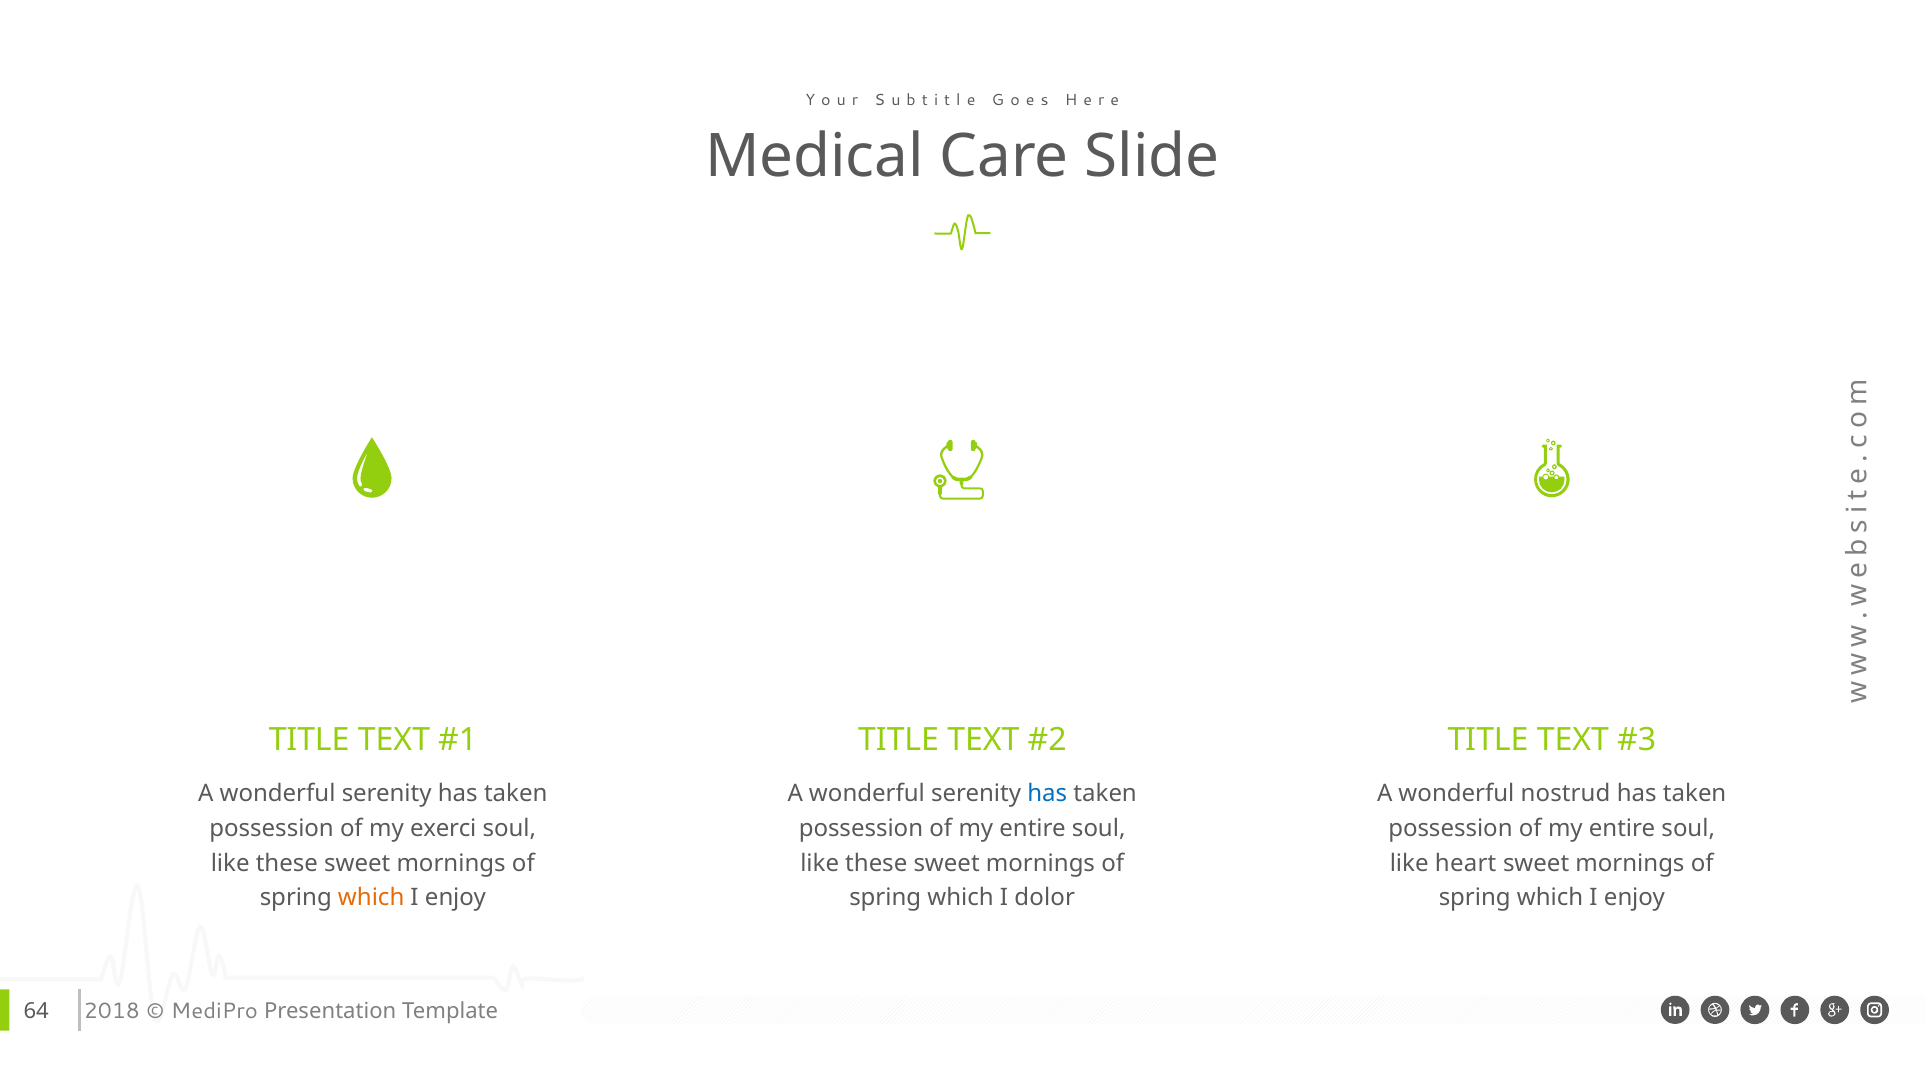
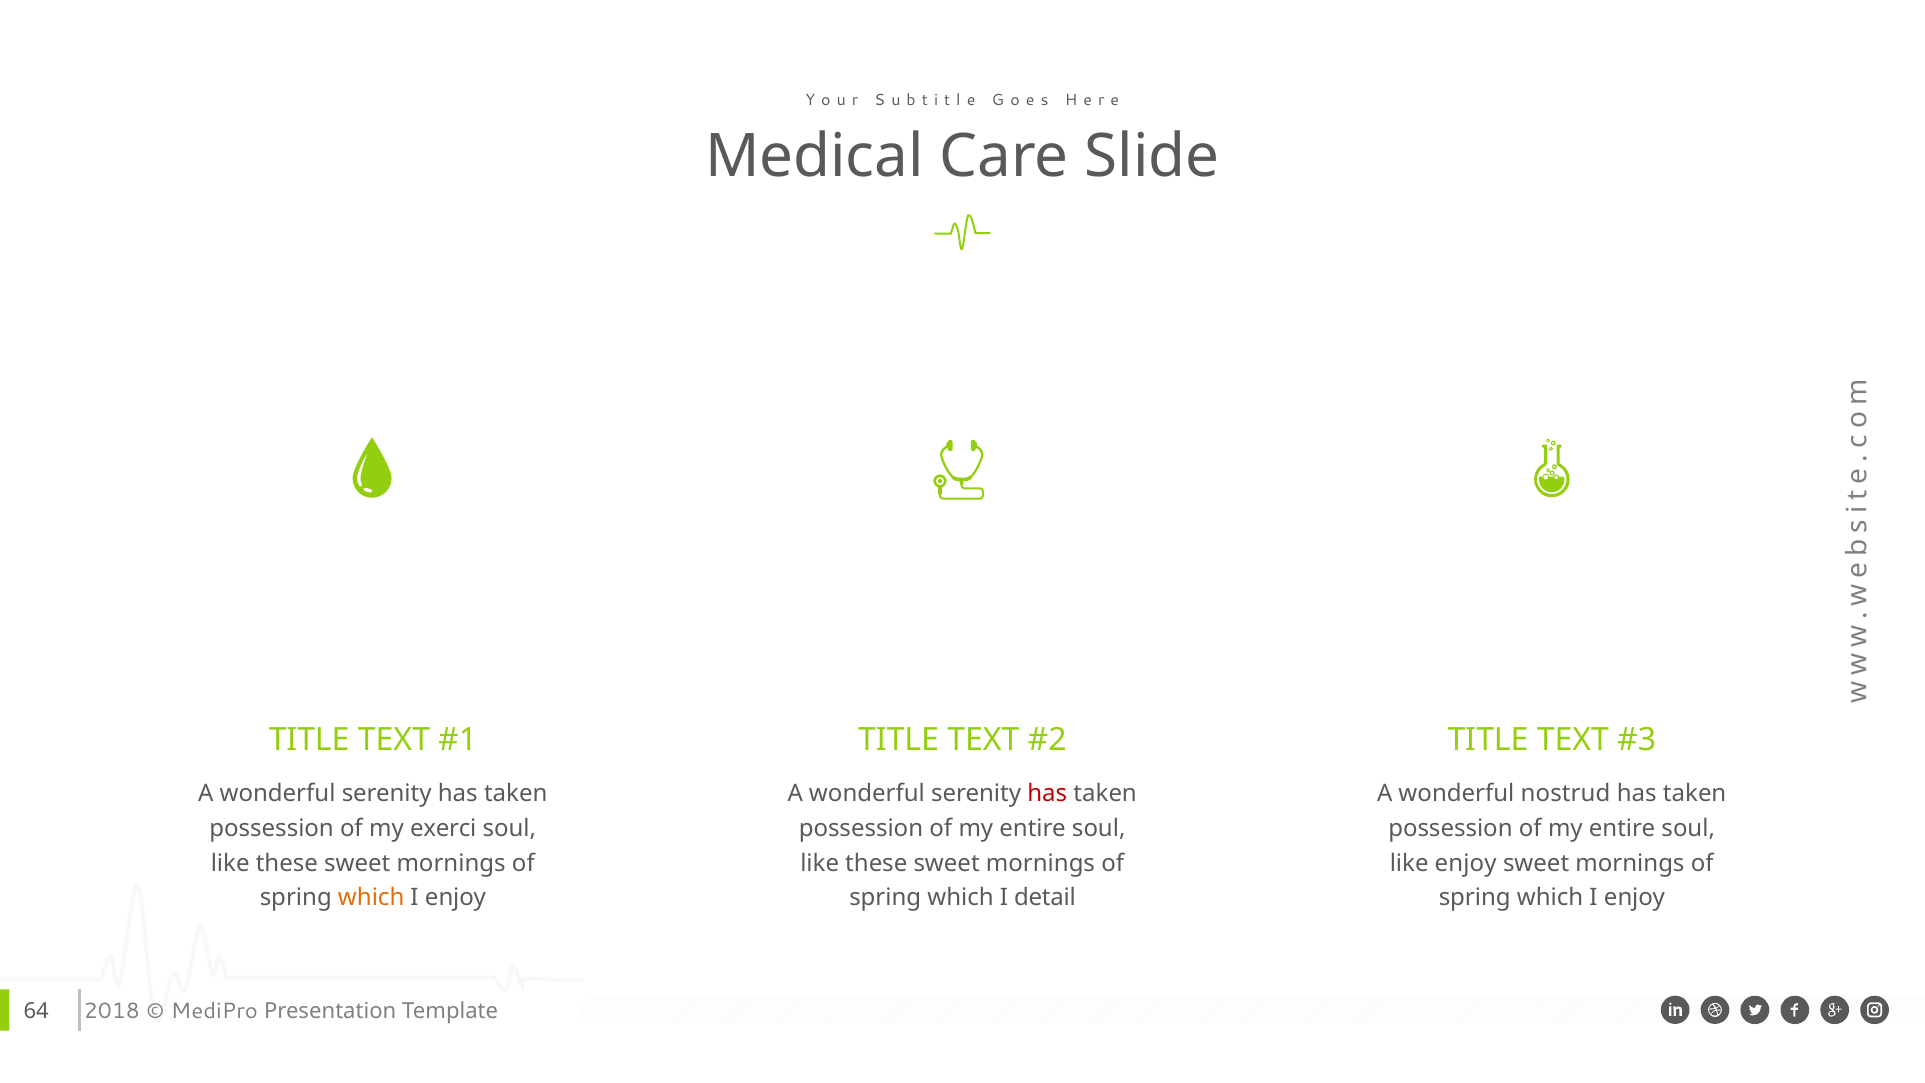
has colour: blue -> red (1047, 794)
like heart: heart -> enjoy (1466, 863)
dolor: dolor -> detail (1045, 898)
